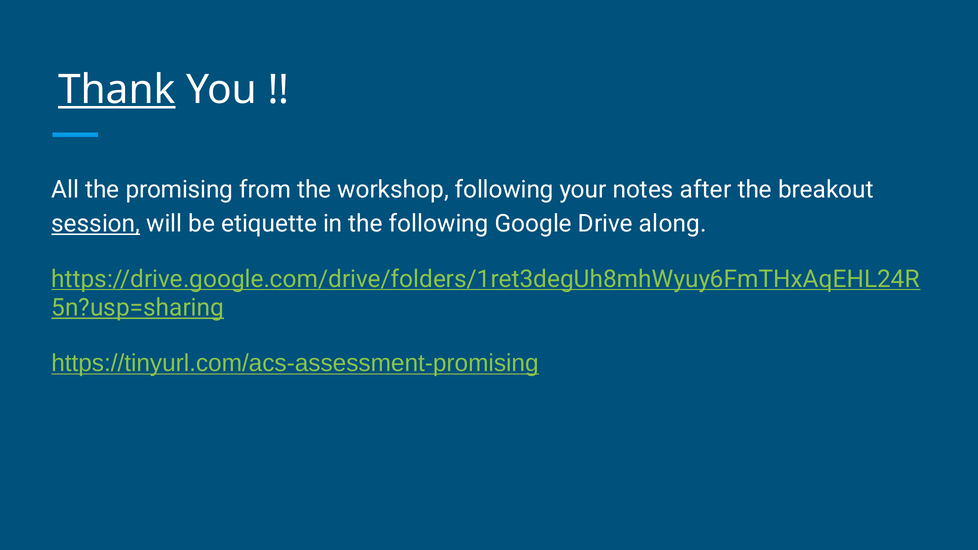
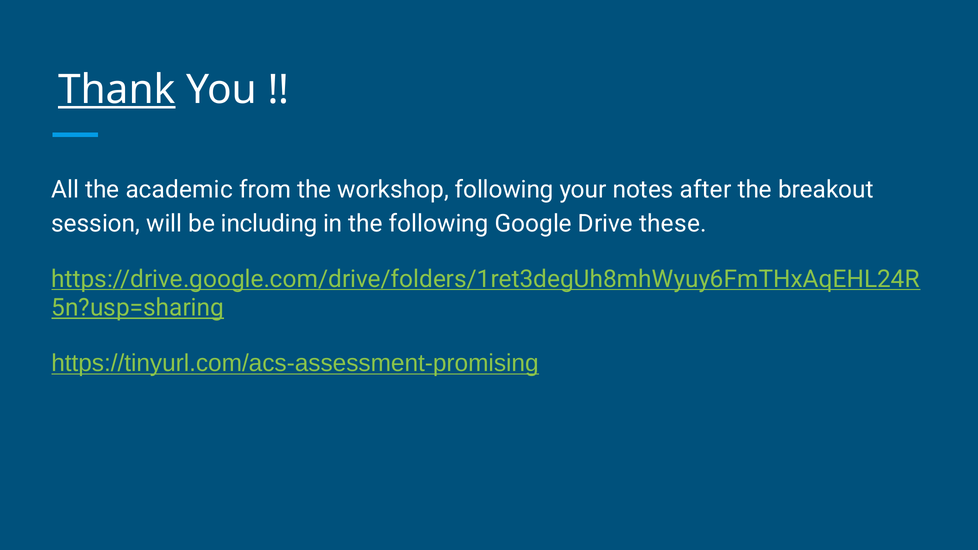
promising: promising -> academic (179, 190)
session underline: present -> none (96, 224)
etiquette: etiquette -> including (269, 224)
along: along -> these (673, 224)
